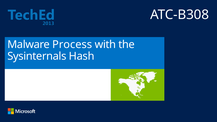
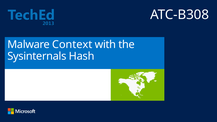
Process: Process -> Context (72, 45)
